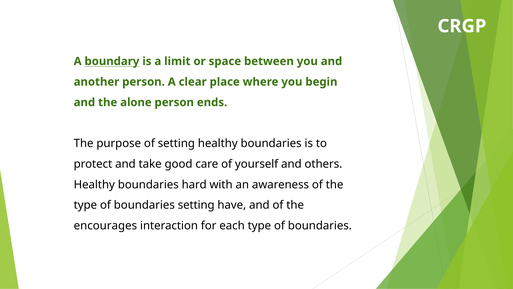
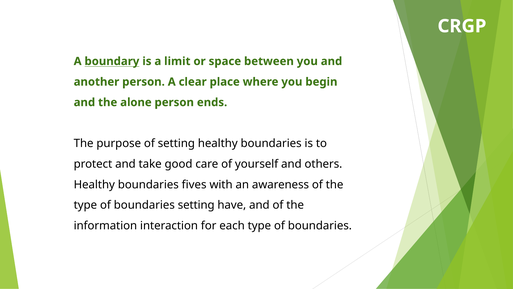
hard: hard -> fives (194, 184)
encourages: encourages -> information (105, 225)
